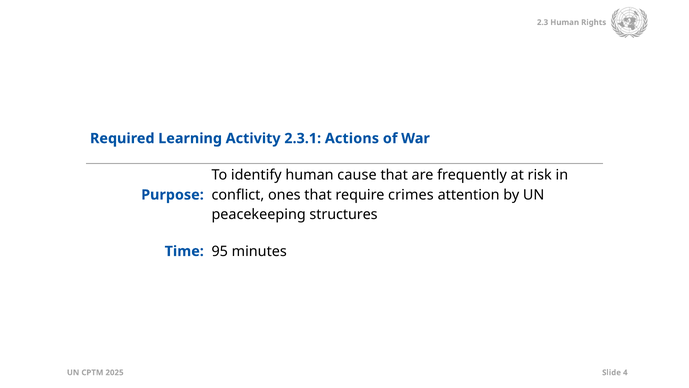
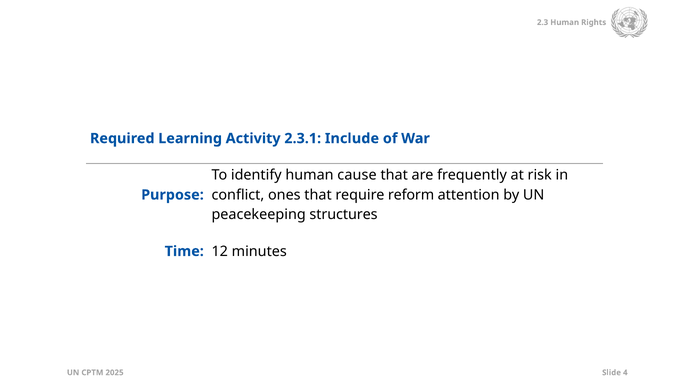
Actions: Actions -> Include (352, 138)
crimes: crimes -> reform (411, 195)
95: 95 -> 12 (220, 251)
